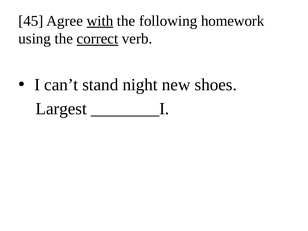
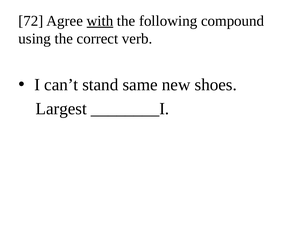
45: 45 -> 72 (31, 21)
homework: homework -> compound (233, 21)
correct underline: present -> none (97, 39)
night: night -> same (140, 85)
